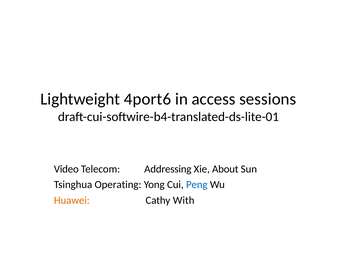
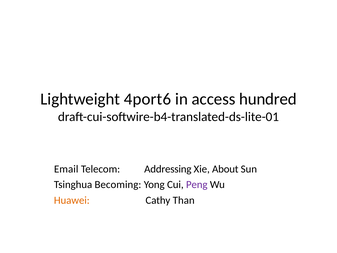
sessions: sessions -> hundred (268, 99)
Video: Video -> Email (66, 169)
Operating: Operating -> Becoming (118, 185)
Peng colour: blue -> purple (197, 185)
With: With -> Than (184, 200)
